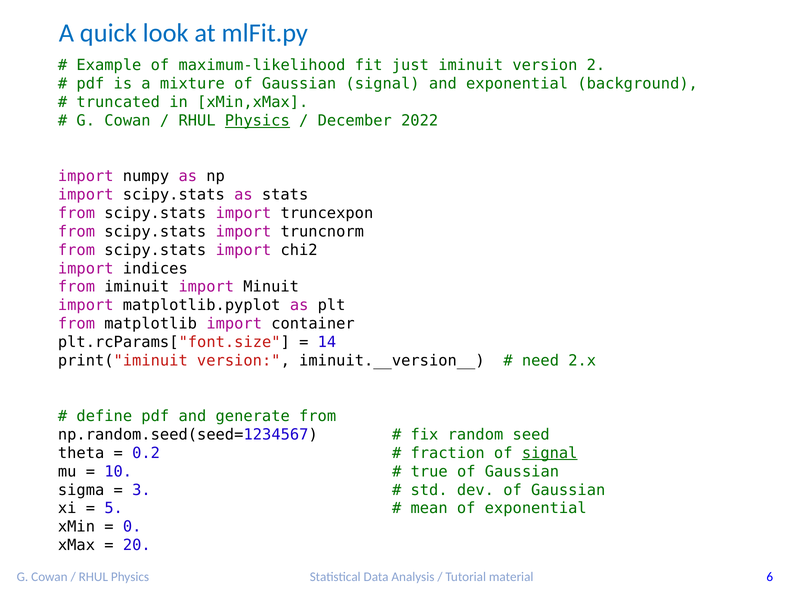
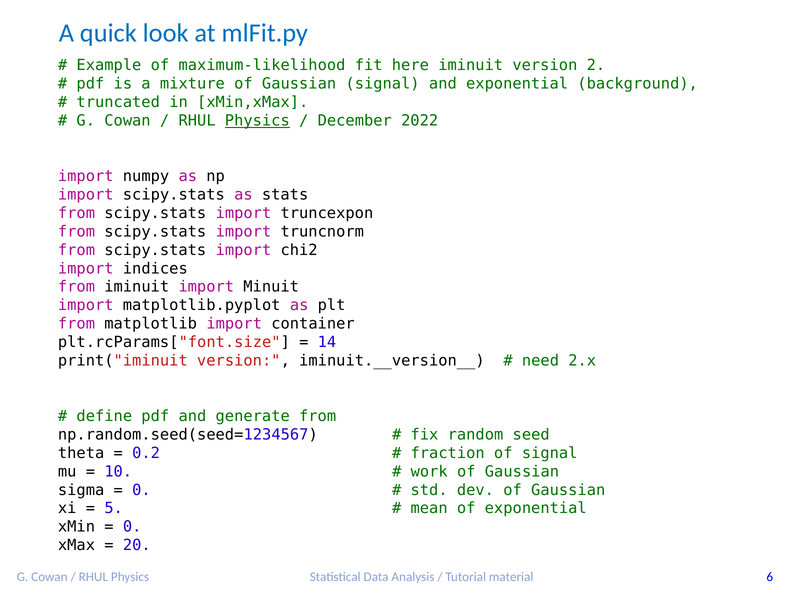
just: just -> here (410, 65)
signal underline: present -> none (550, 453)
true: true -> work (429, 472)
3: 3 -> 0 (141, 490)
